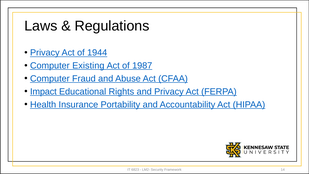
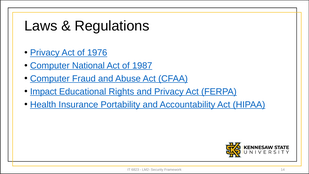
1944: 1944 -> 1976 (97, 53)
Existing: Existing -> National (88, 66)
